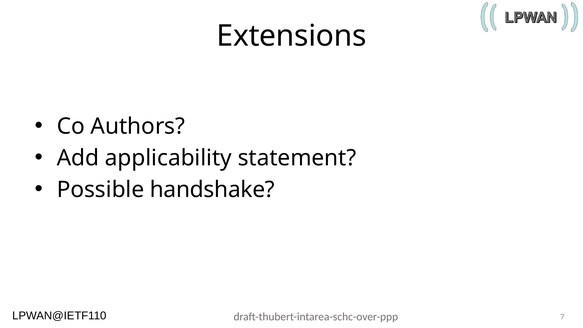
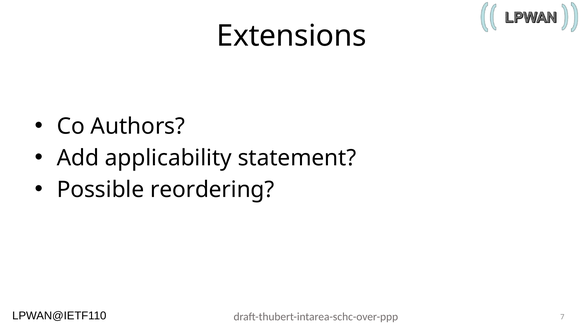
handshake: handshake -> reordering (212, 190)
